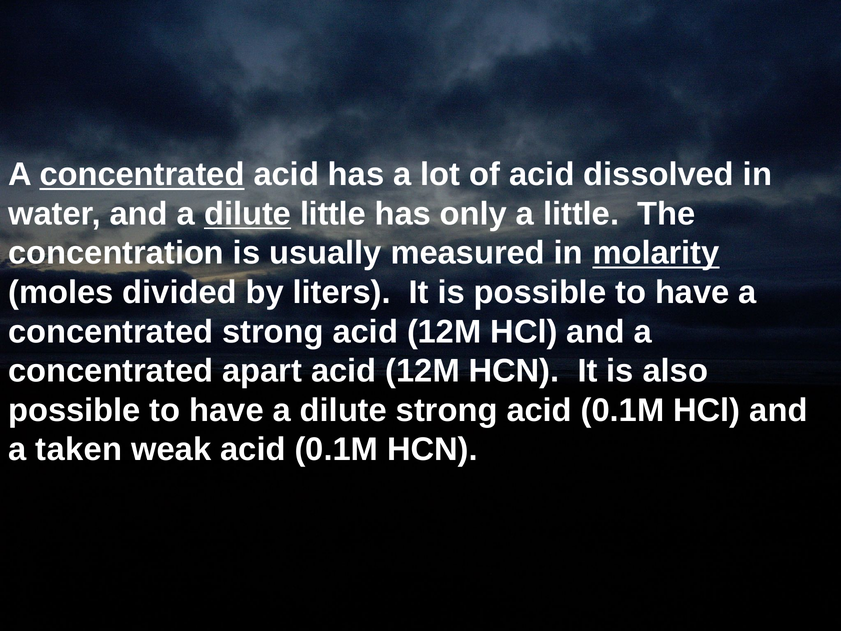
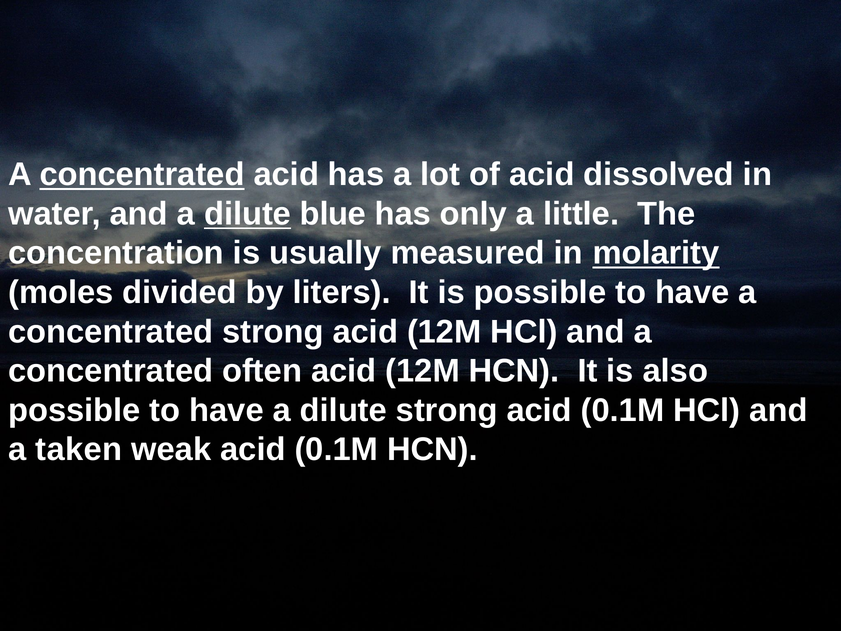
dilute little: little -> blue (333, 214)
apart: apart -> often (262, 371)
